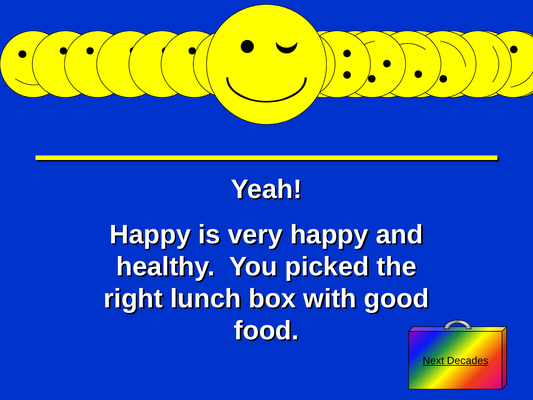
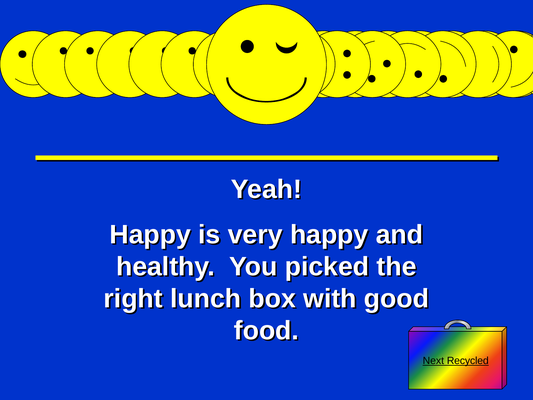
Decades: Decades -> Recycled (468, 360)
